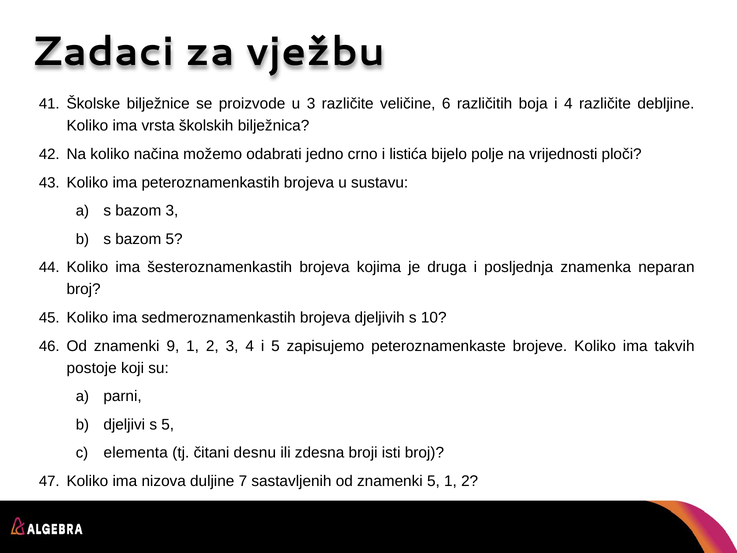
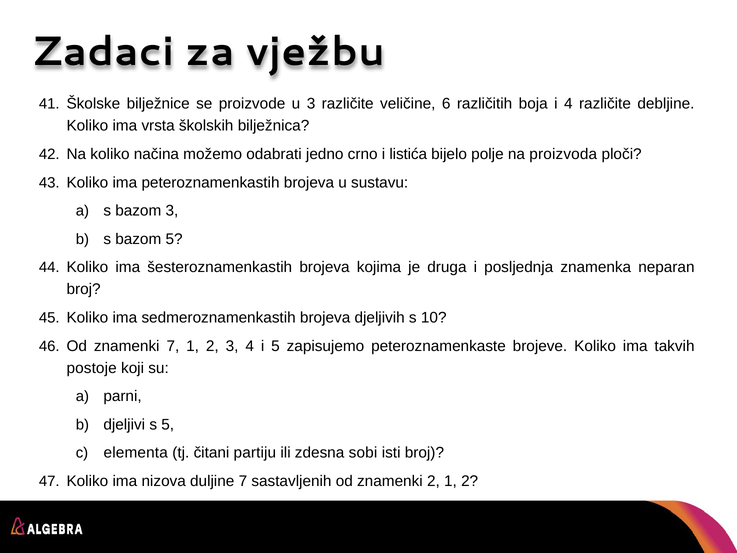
vrijednosti: vrijednosti -> proizvoda (563, 154)
znamenki 9: 9 -> 7 (173, 346)
desnu: desnu -> partiju (255, 453)
broji: broji -> sobi (363, 453)
znamenki 5: 5 -> 2 (433, 481)
